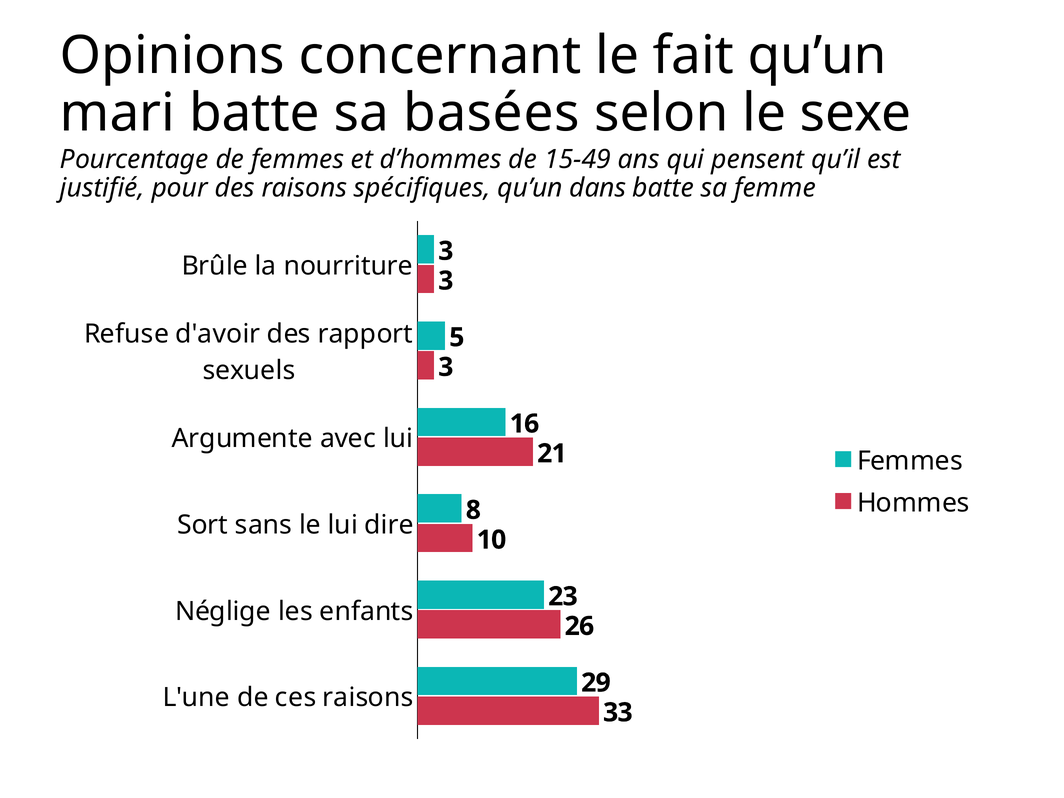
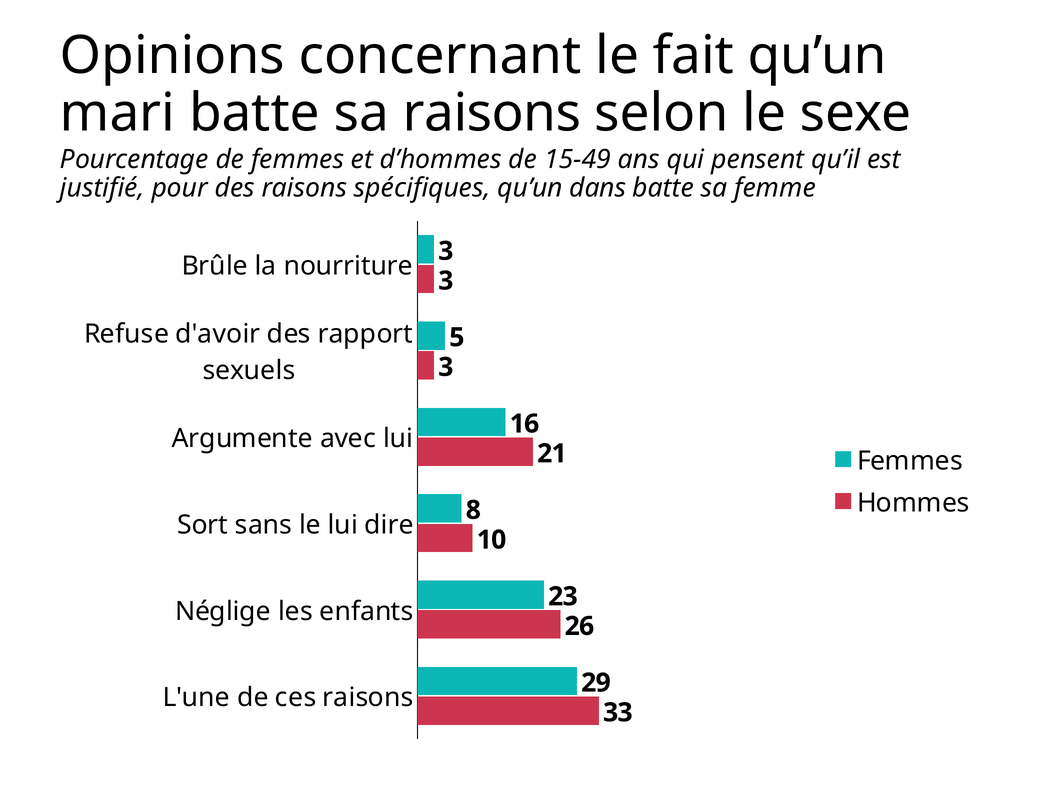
sa basées: basées -> raisons (492, 113)
